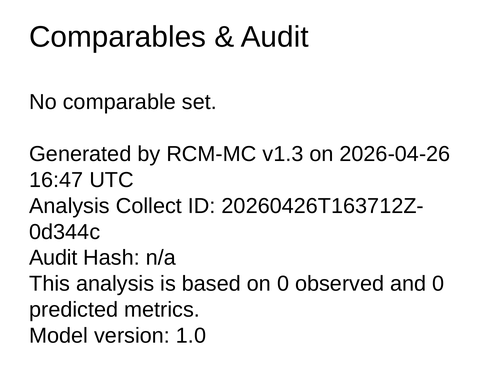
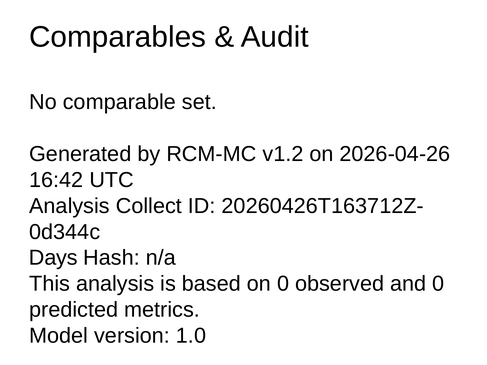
v1.3: v1.3 -> v1.2 (283, 154)
16:47: 16:47 -> 16:42 (56, 180)
Audit: Audit -> Days (53, 258)
